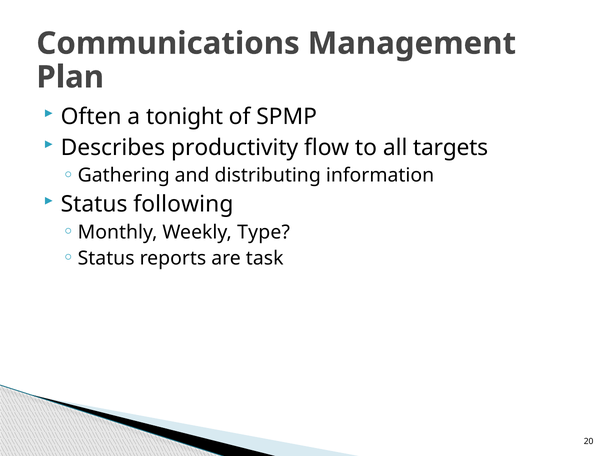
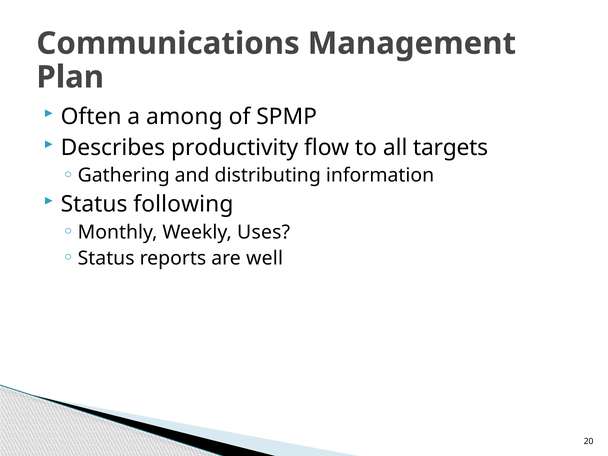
tonight: tonight -> among (184, 117)
Type: Type -> Uses (264, 232)
task: task -> well (265, 258)
